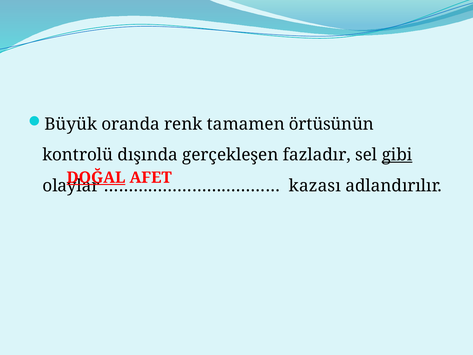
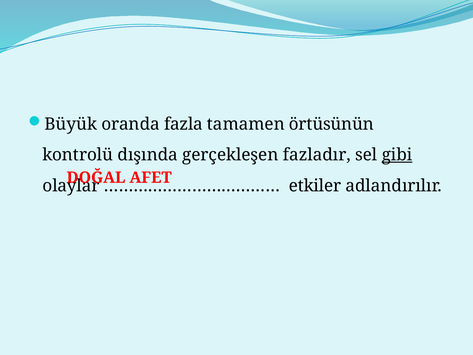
renk: renk -> fazla (183, 124)
DOĞAL underline: present -> none (96, 177)
kazası: kazası -> etkiler (315, 186)
